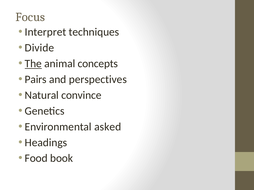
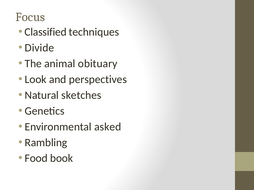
Interpret: Interpret -> Classified (46, 32)
The underline: present -> none (33, 64)
concepts: concepts -> obituary (98, 64)
Pairs: Pairs -> Look (36, 80)
convince: convince -> sketches (81, 95)
Headings: Headings -> Rambling (46, 143)
